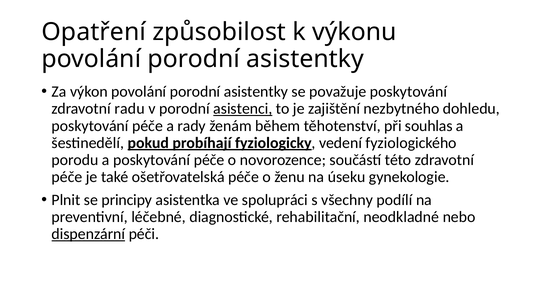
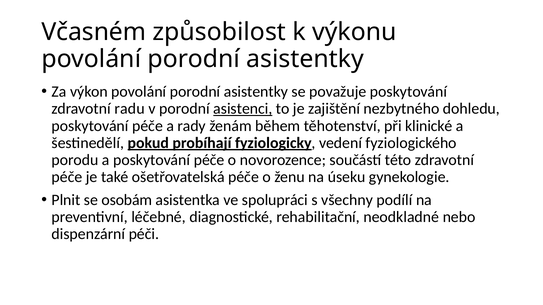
Opatření: Opatření -> Včasném (94, 32)
souhlas: souhlas -> klinické (429, 126)
principy: principy -> osobám (127, 200)
dispenzární underline: present -> none (88, 234)
